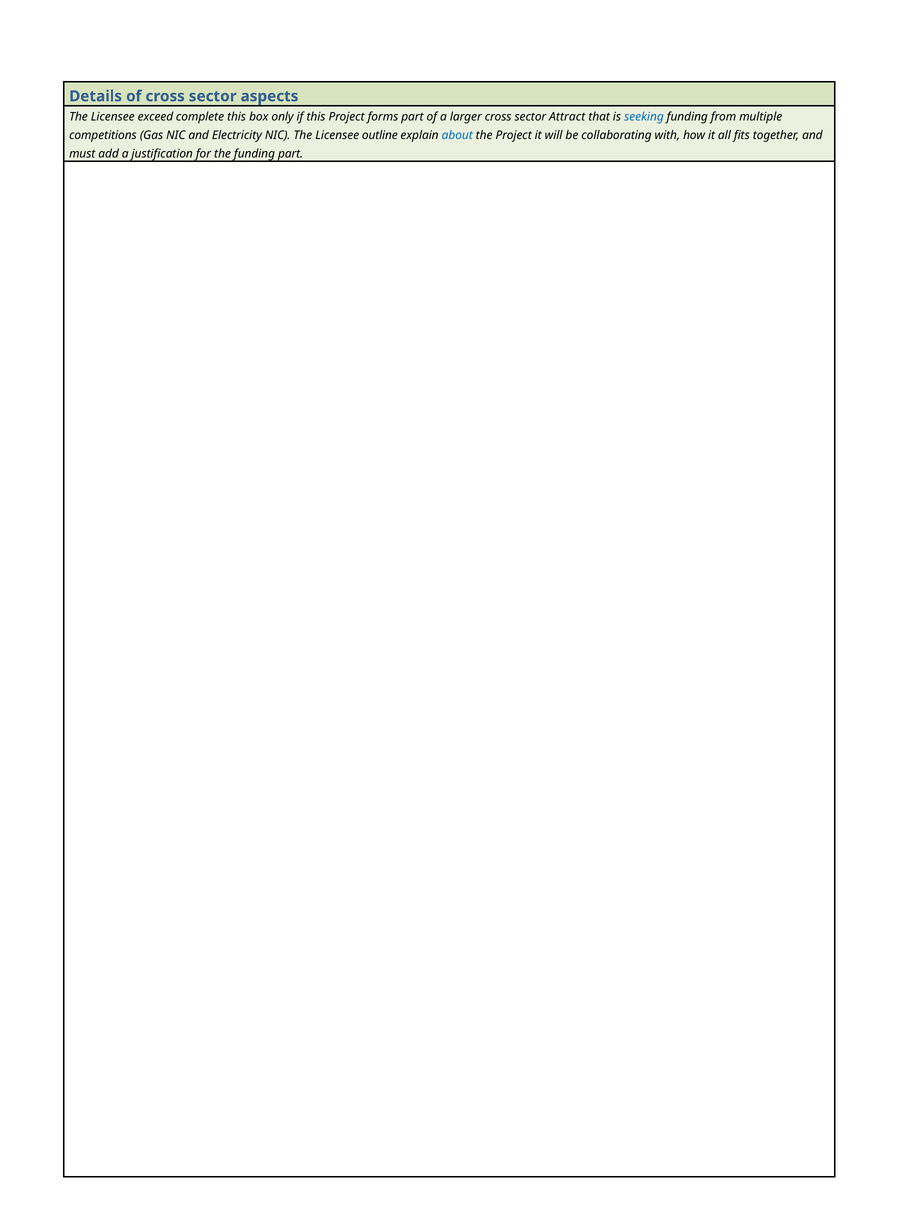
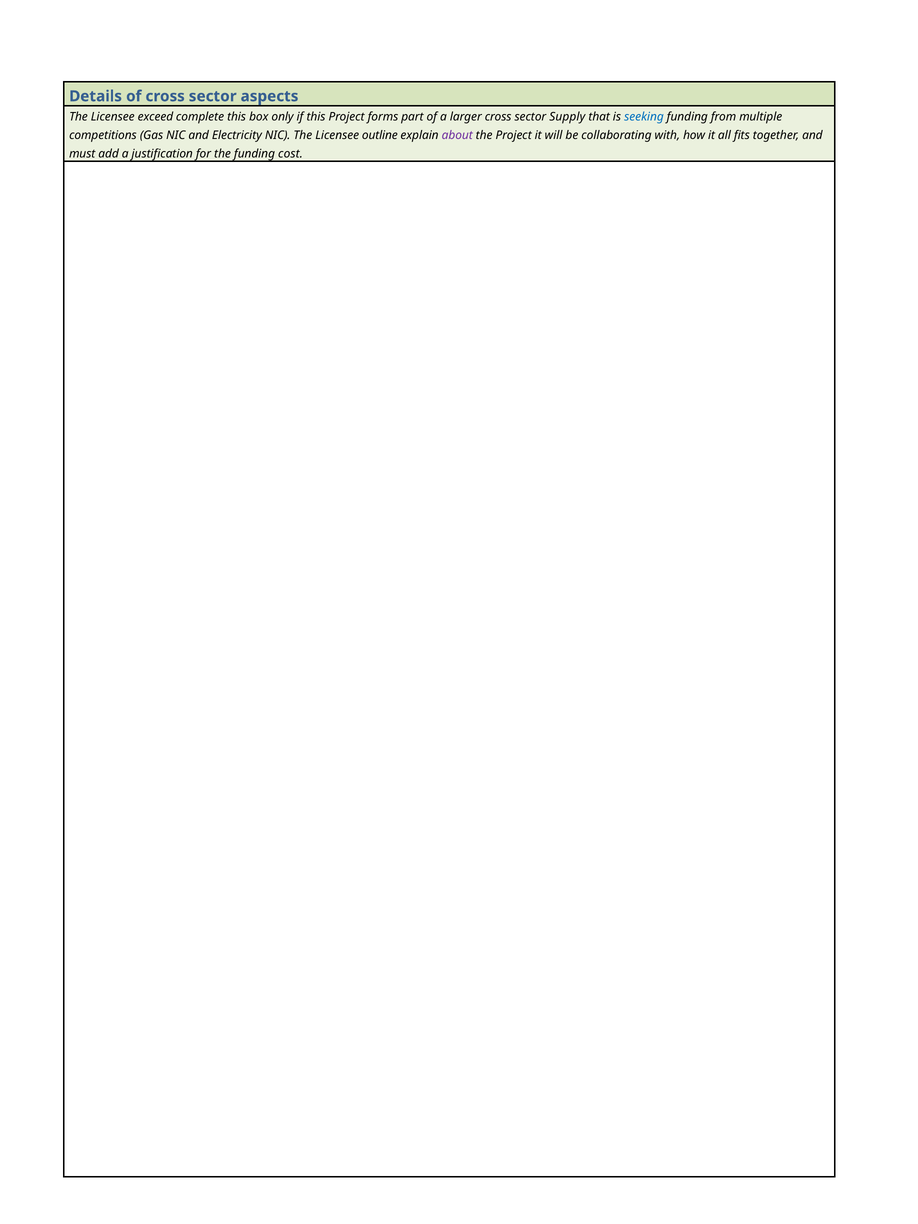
Attract: Attract -> Supply (567, 117)
about colour: blue -> purple (457, 135)
funding part: part -> cost (290, 154)
